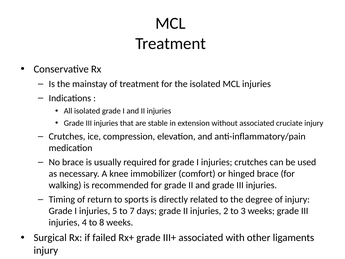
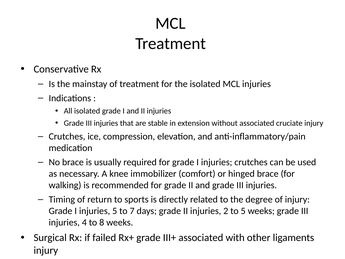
to 3: 3 -> 5 (243, 211)
